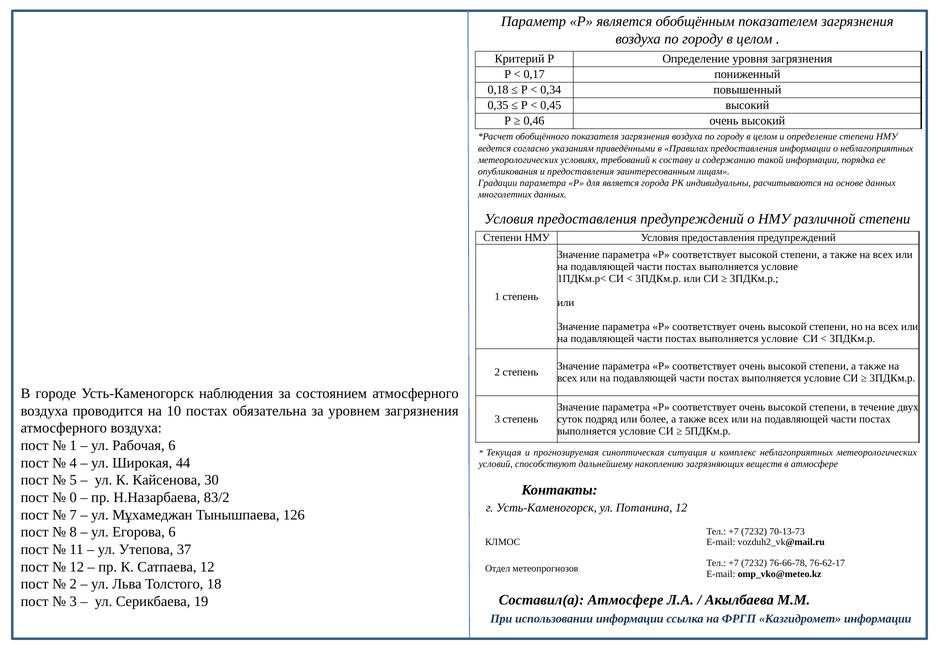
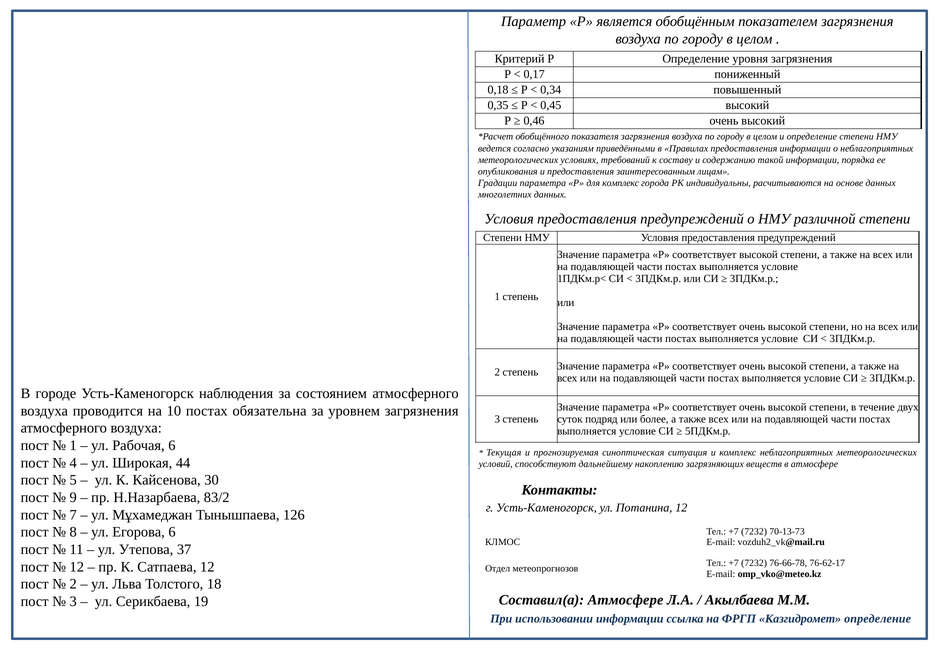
для является: является -> комплекс (621, 183)
0: 0 -> 9 (73, 498)
Казгидромет информации: информации -> определение (878, 619)
